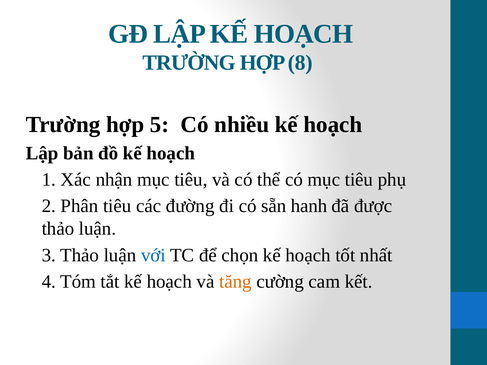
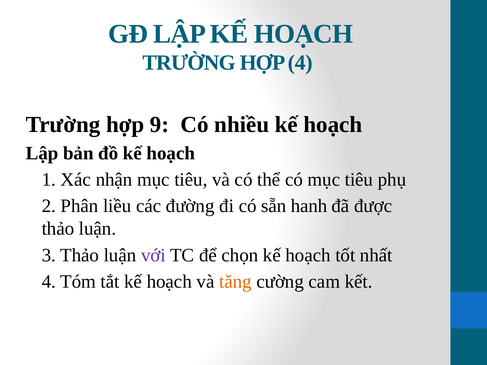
HỢP 8: 8 -> 4 (300, 63)
5: 5 -> 9 (160, 125)
Phân tiêu: tiêu -> liều (117, 206)
với colour: blue -> purple (153, 255)
